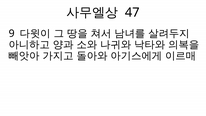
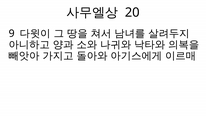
47: 47 -> 20 (132, 12)
